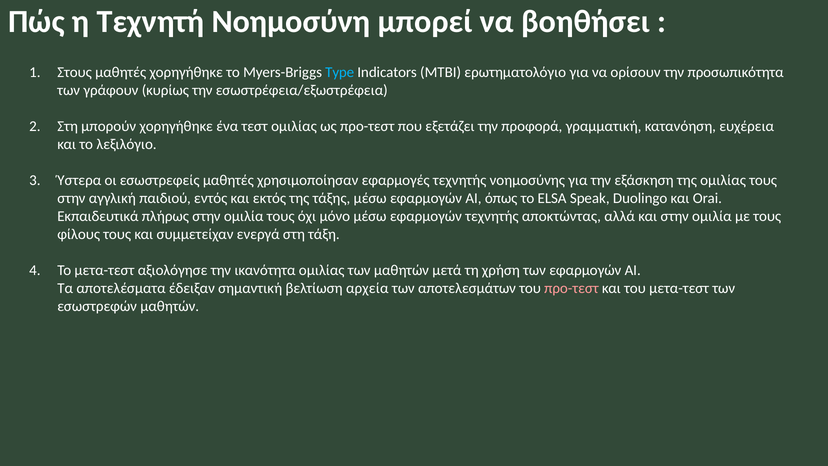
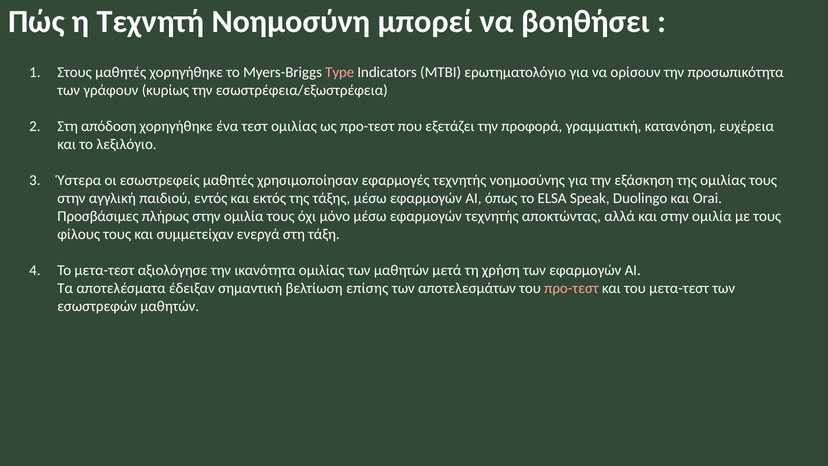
Type colour: light blue -> pink (340, 72)
μπορούν: μπορούν -> απόδοση (109, 126)
Εκπαιδευτικά: Εκπαιδευτικά -> Προσβάσιμες (98, 216)
αρχεία: αρχεία -> επίσης (367, 288)
